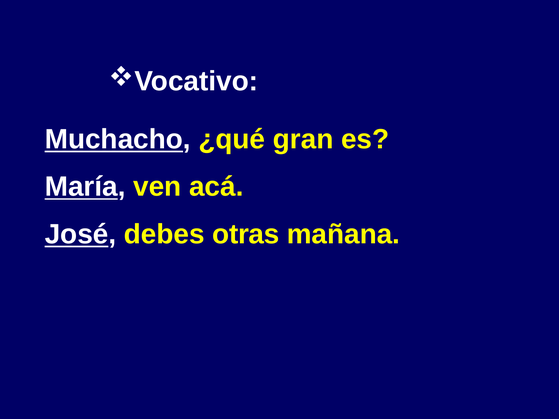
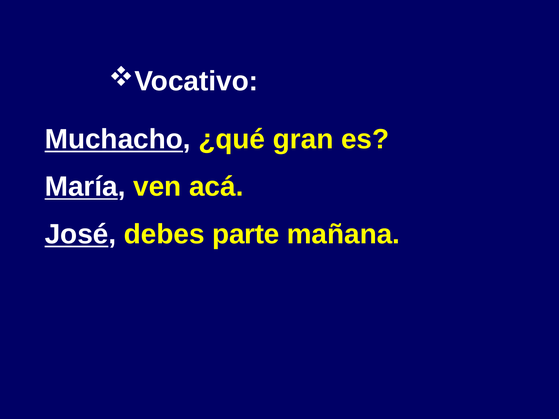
otras: otras -> parte (246, 234)
